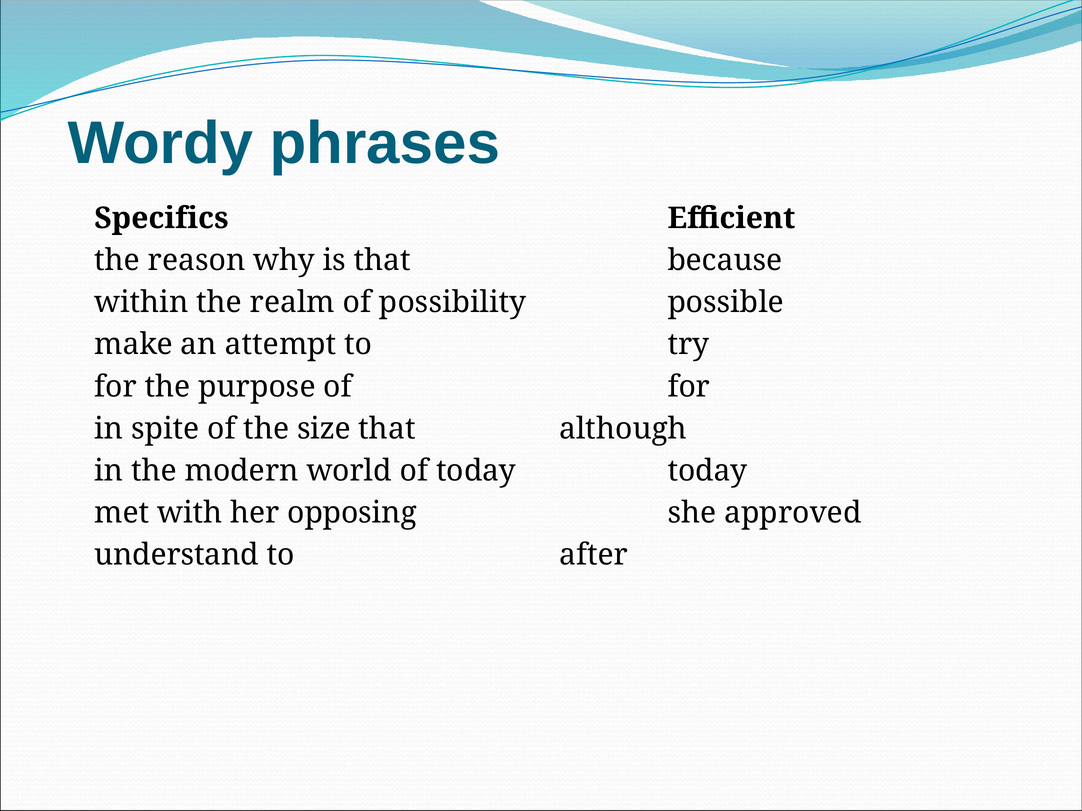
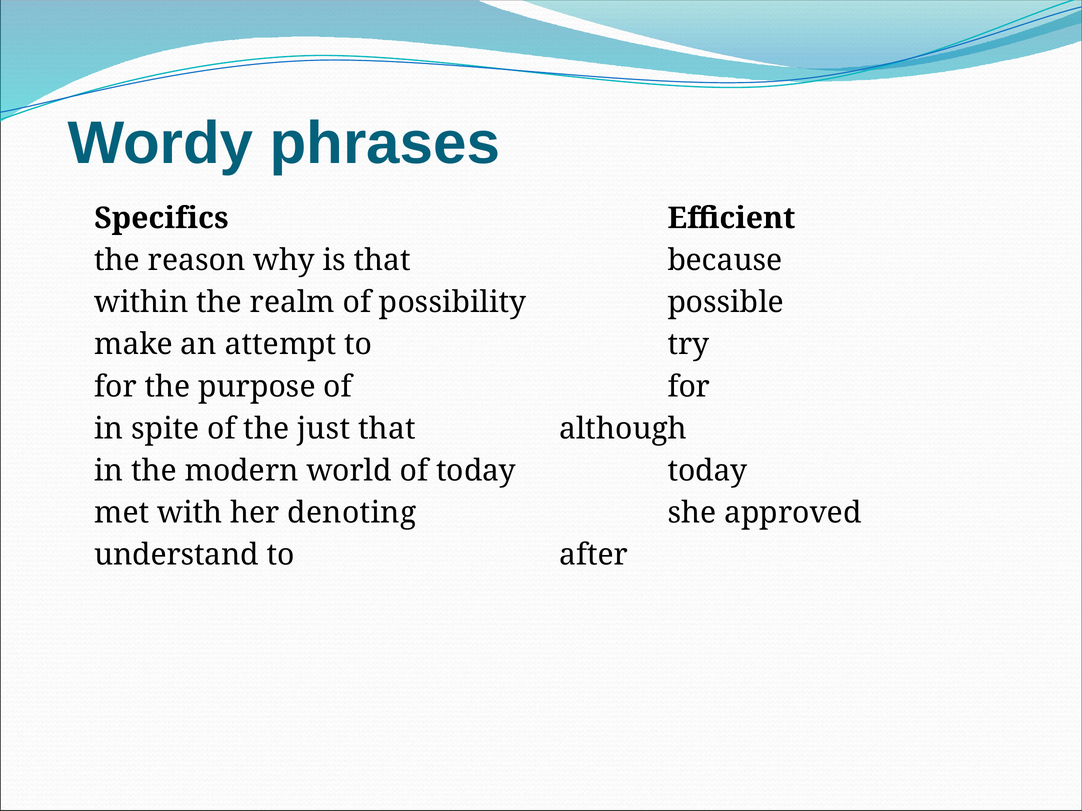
size: size -> just (324, 429)
opposing: opposing -> denoting (352, 513)
